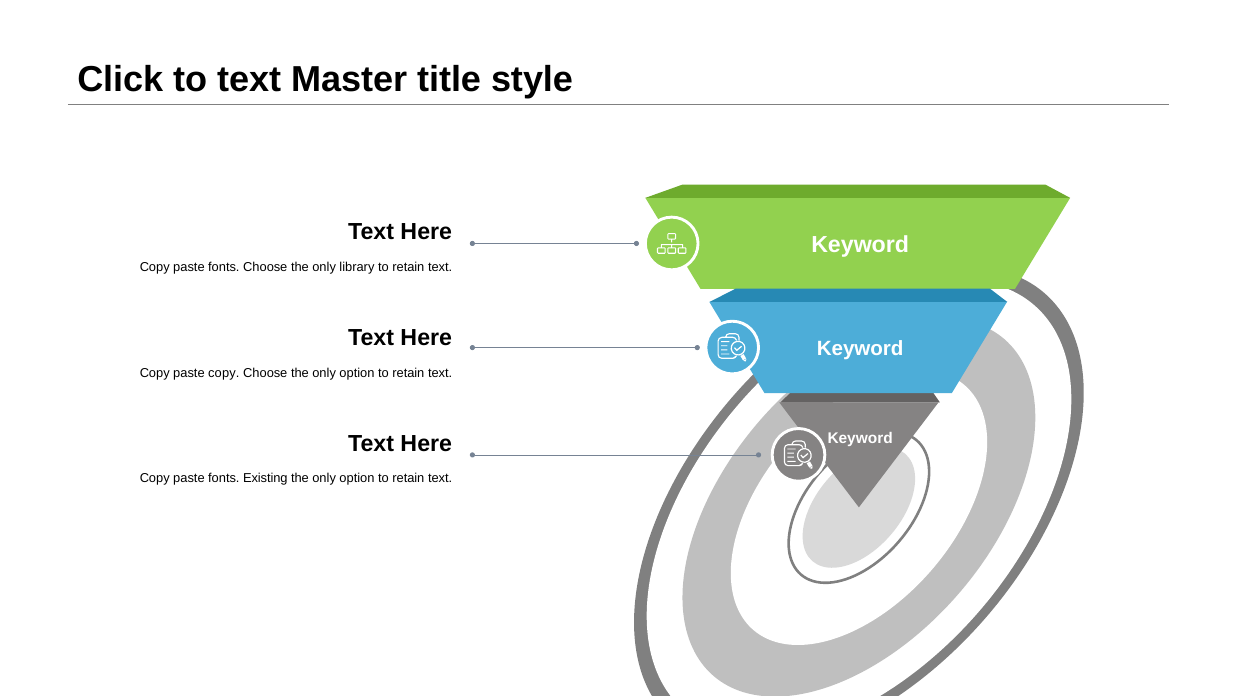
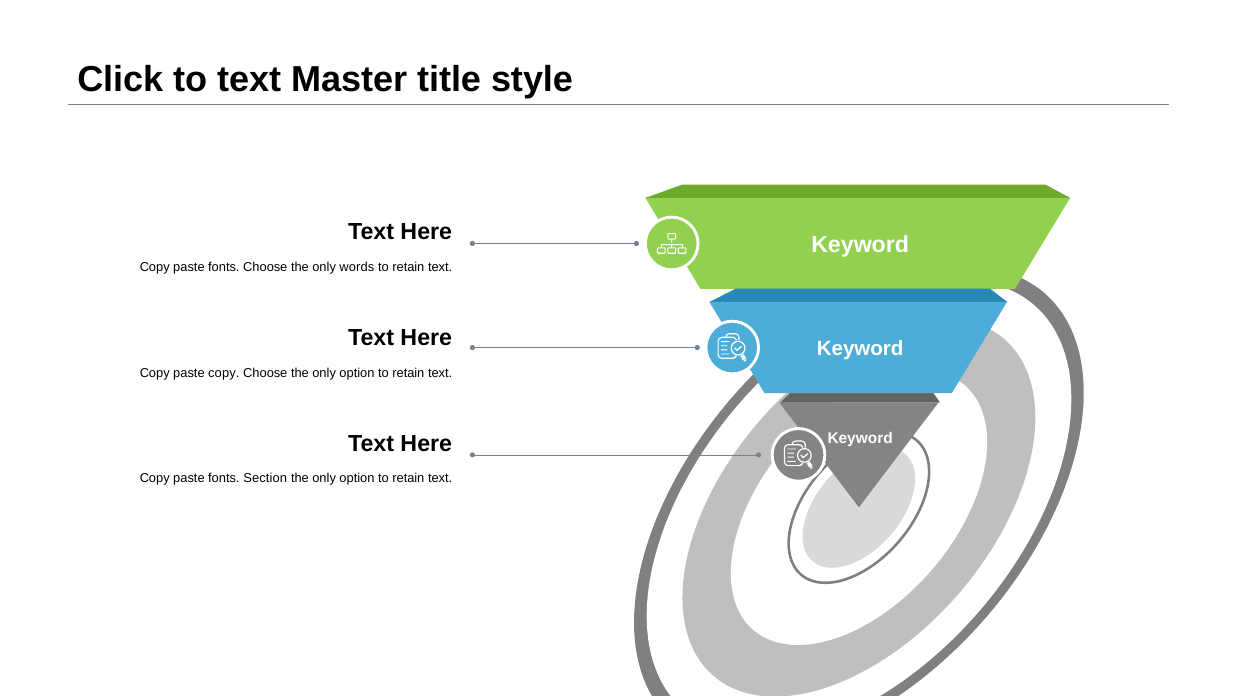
library: library -> words (357, 267)
Existing: Existing -> Section (265, 479)
